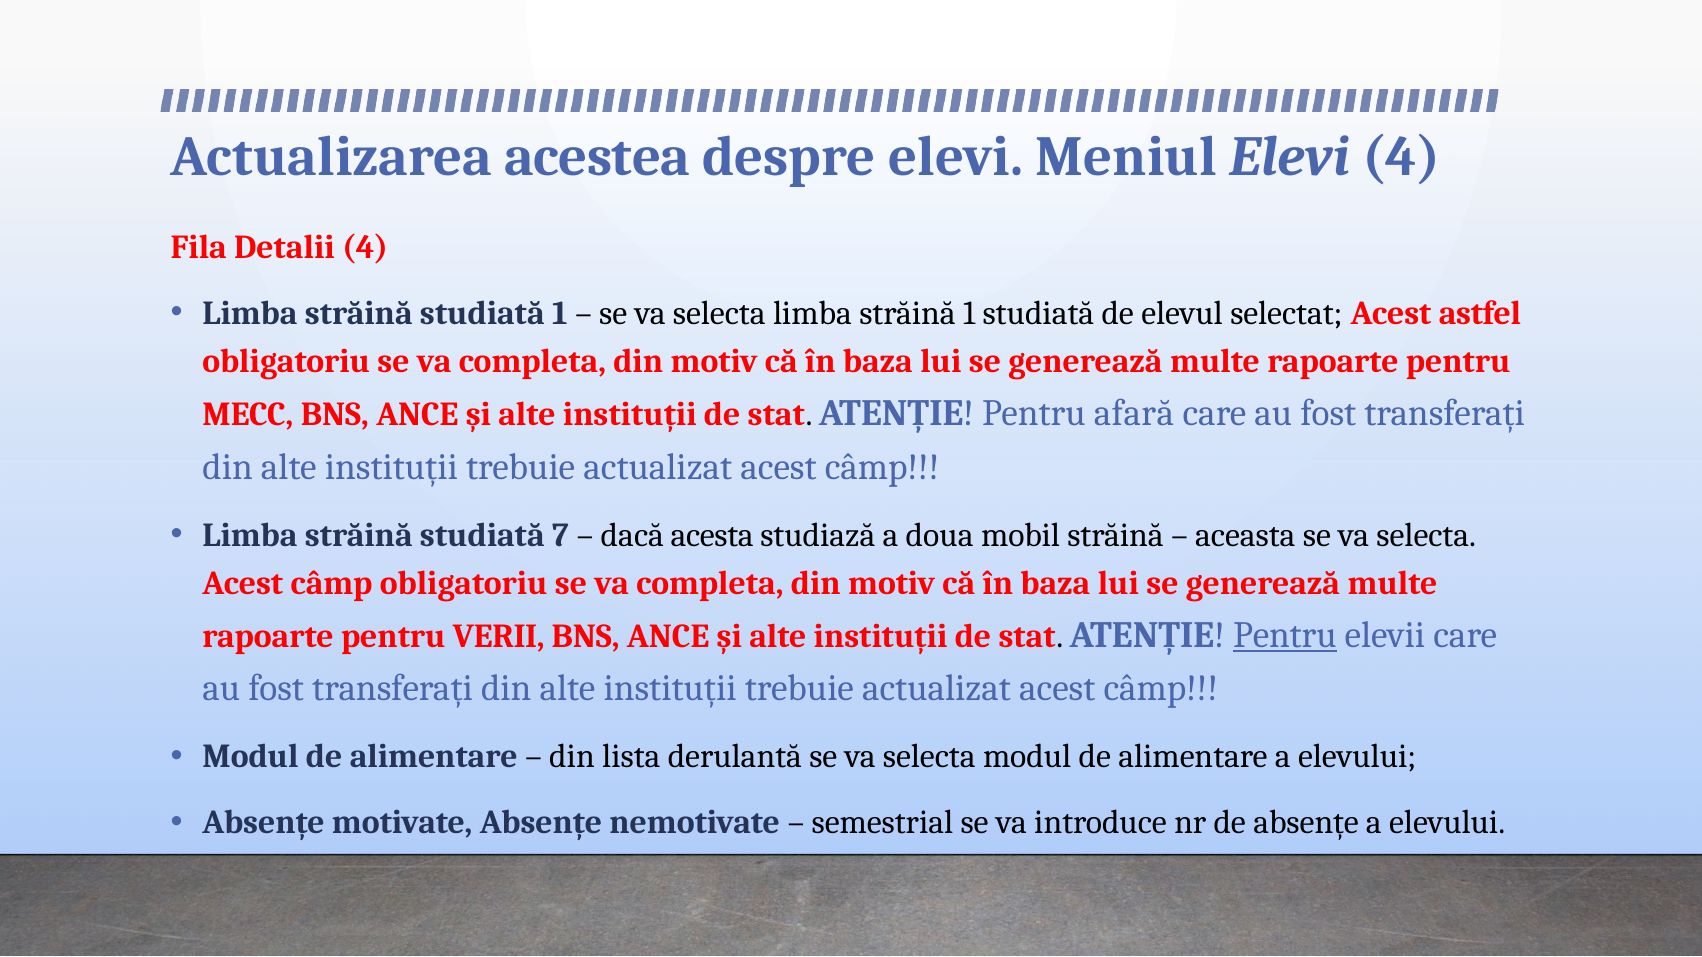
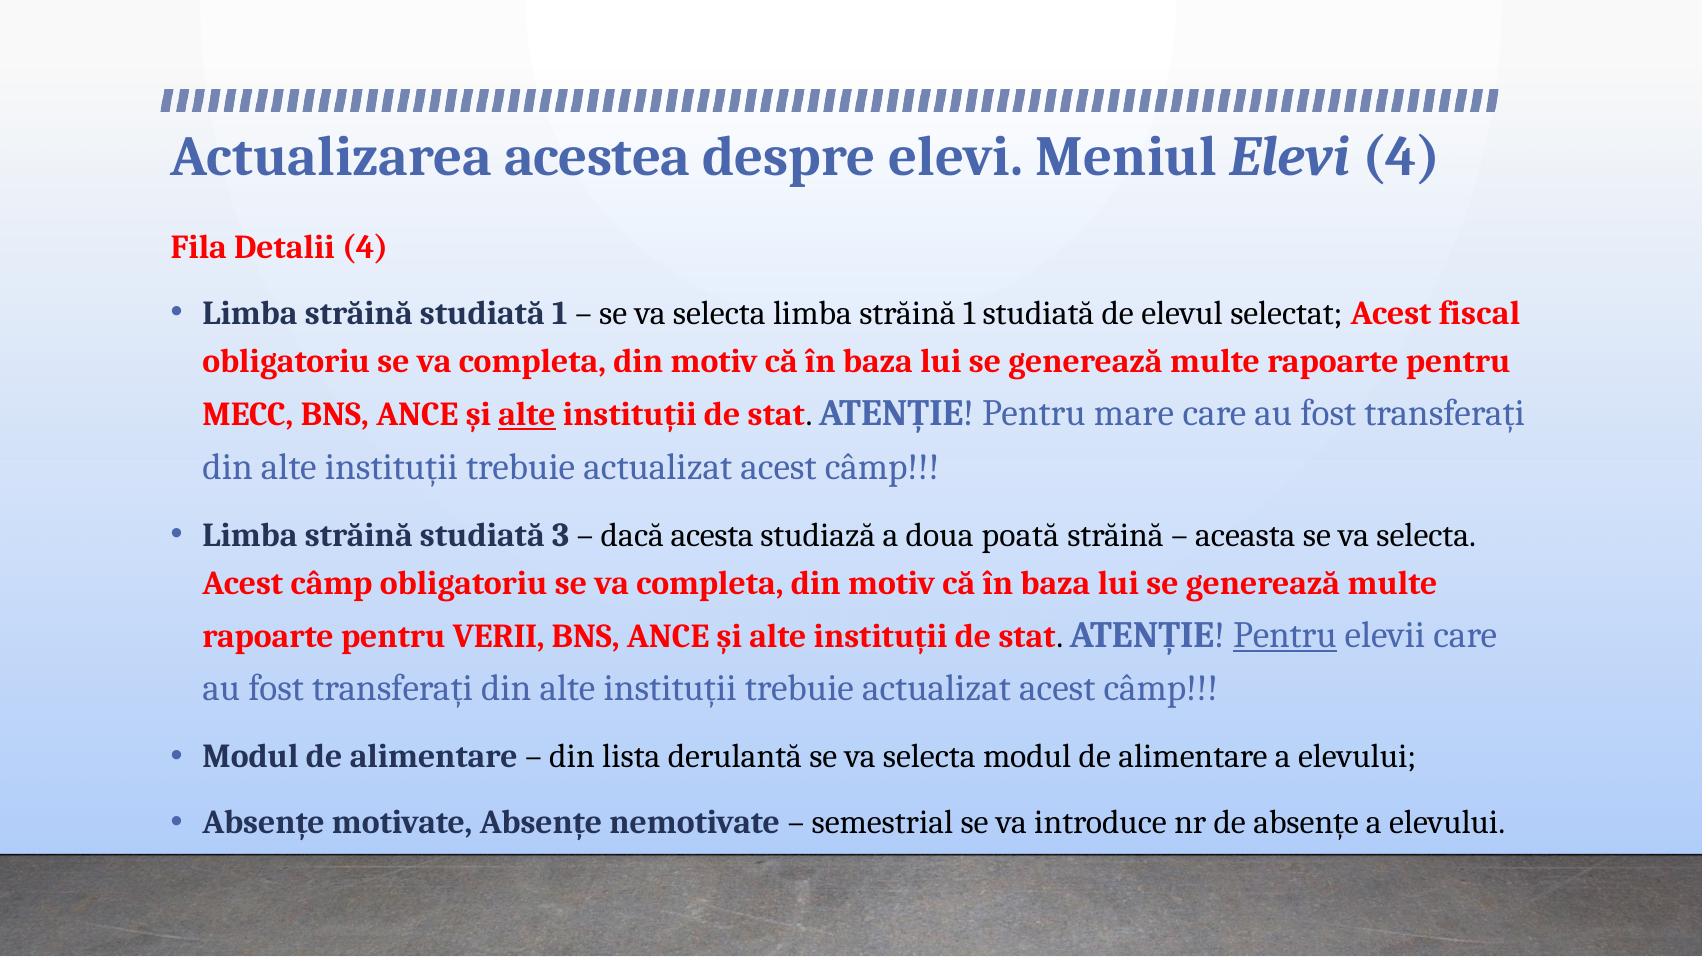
astfel: astfel -> fiscal (1480, 313)
alte underline: none -> present (527, 415)
afară: afară -> mare (1134, 413)
7: 7 -> 3 (561, 535)
mobil: mobil -> poată (1020, 535)
